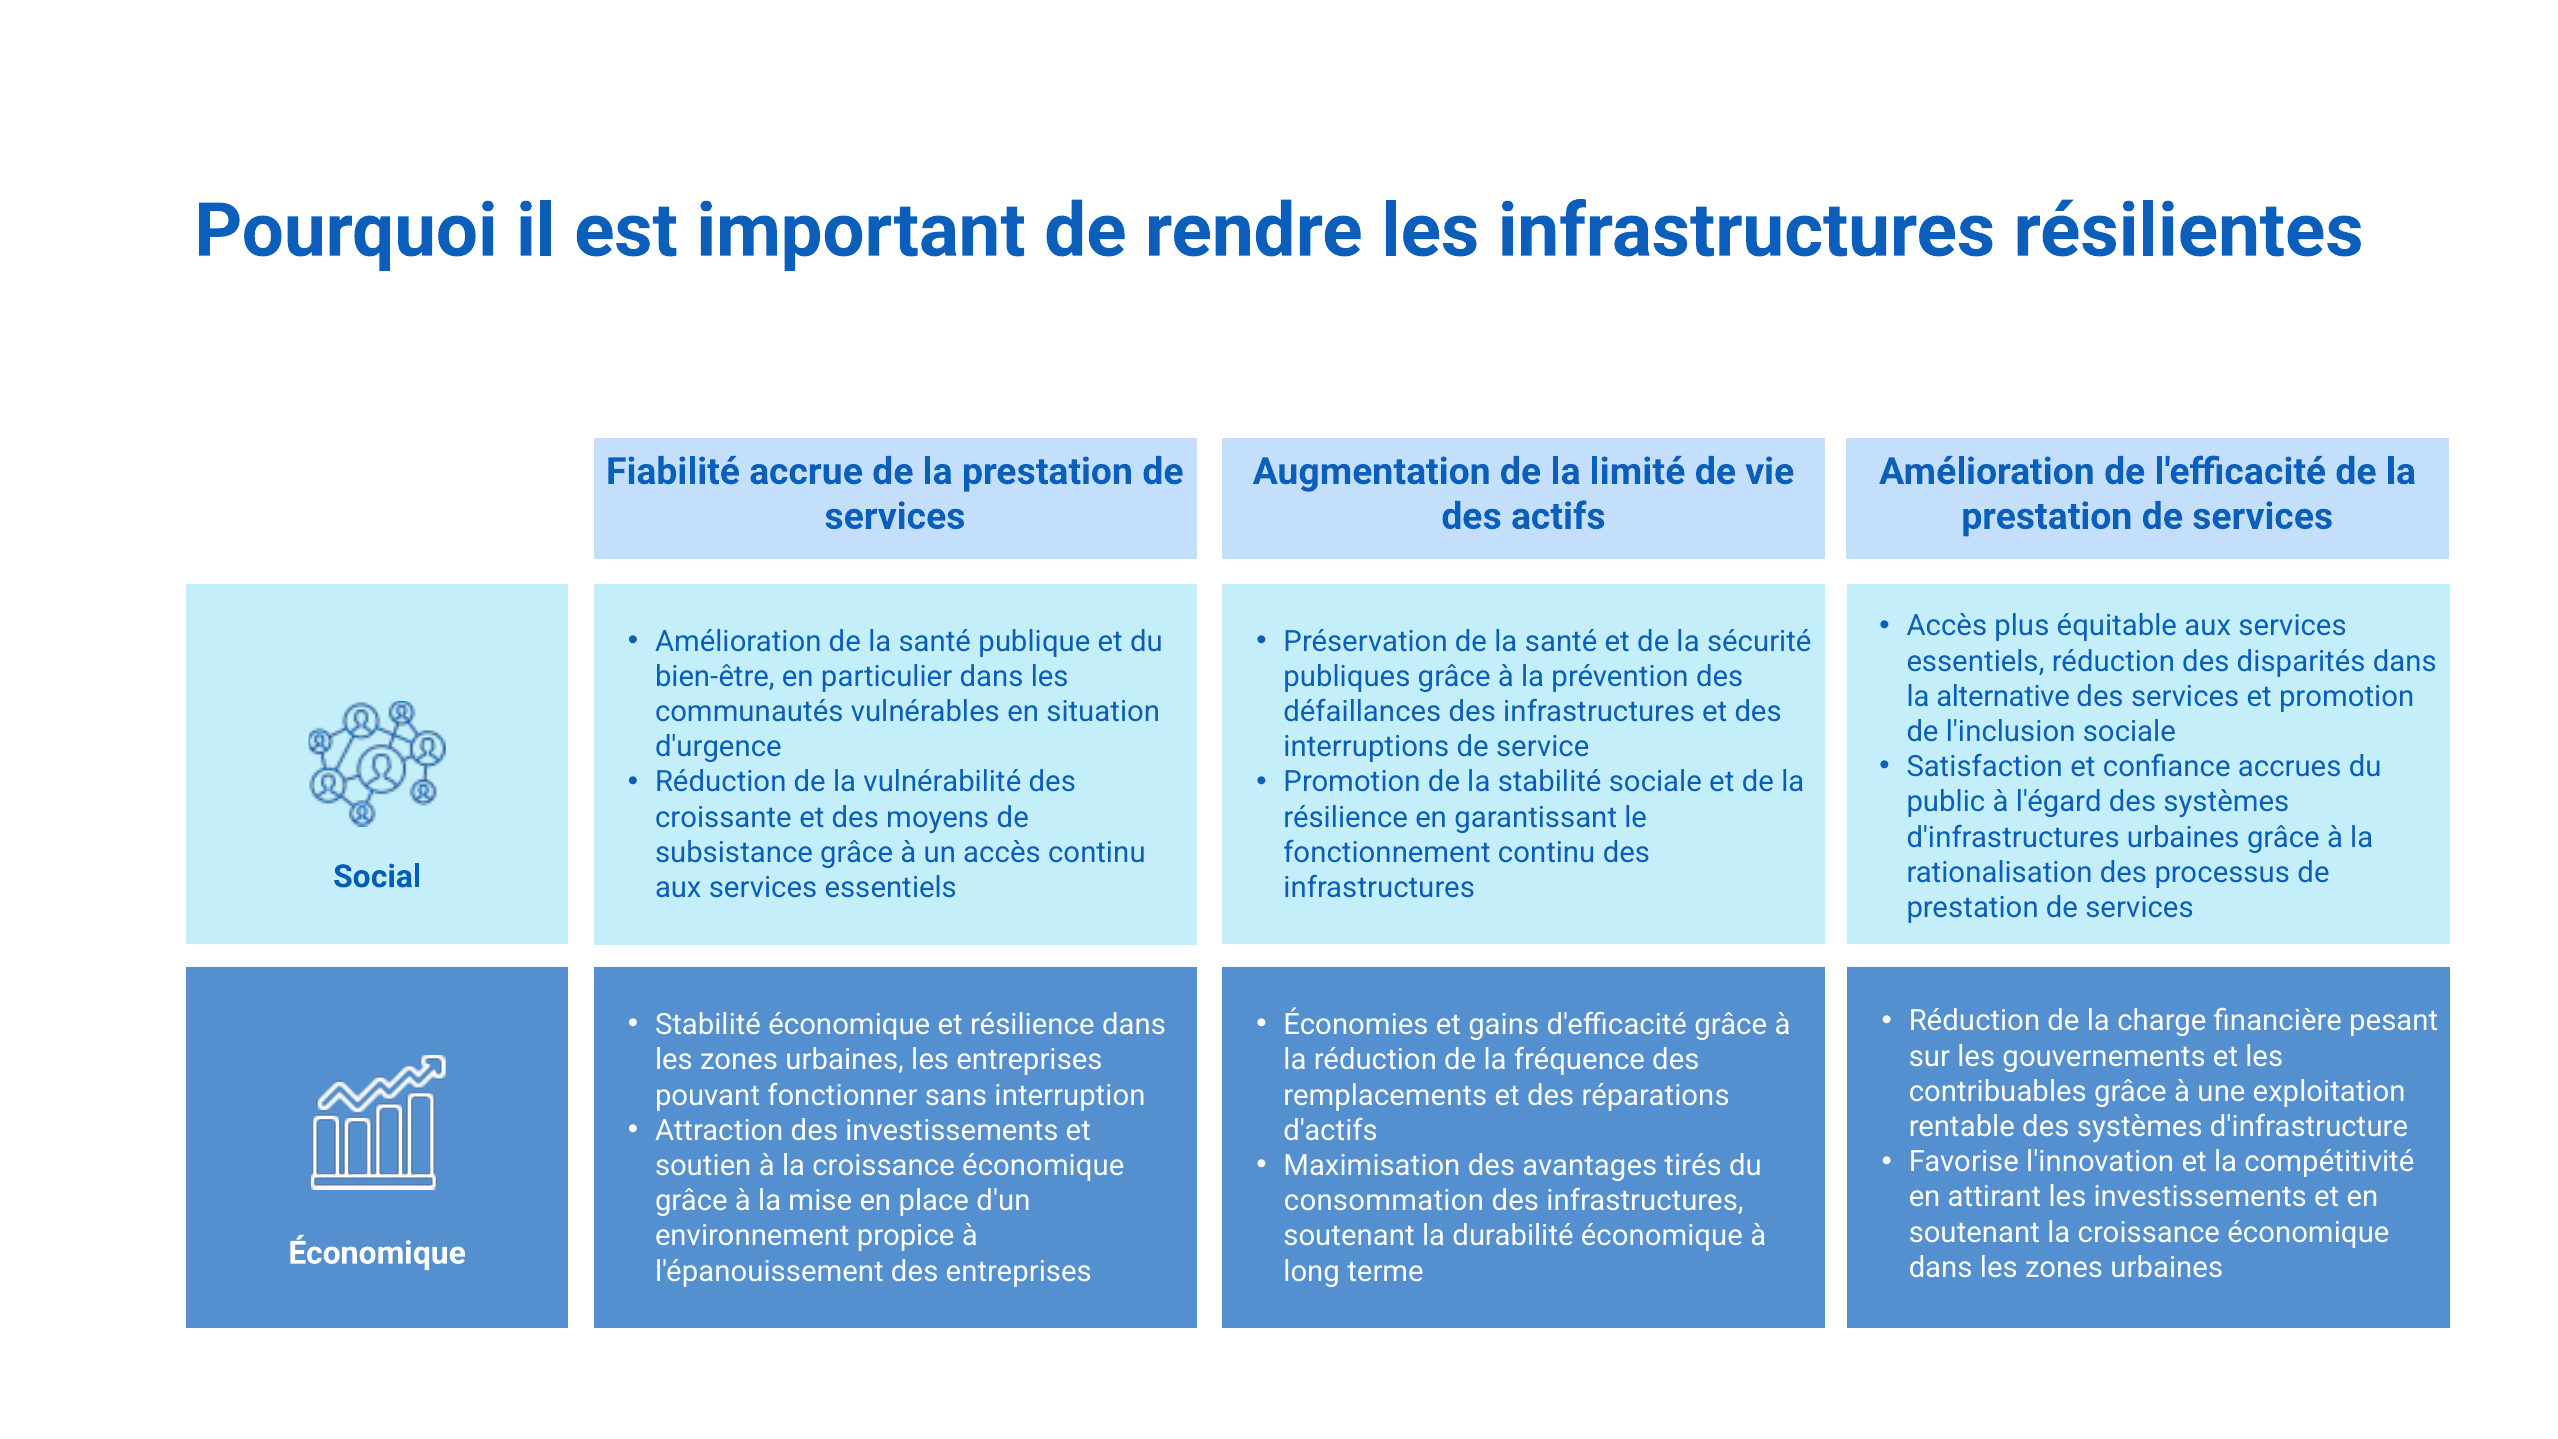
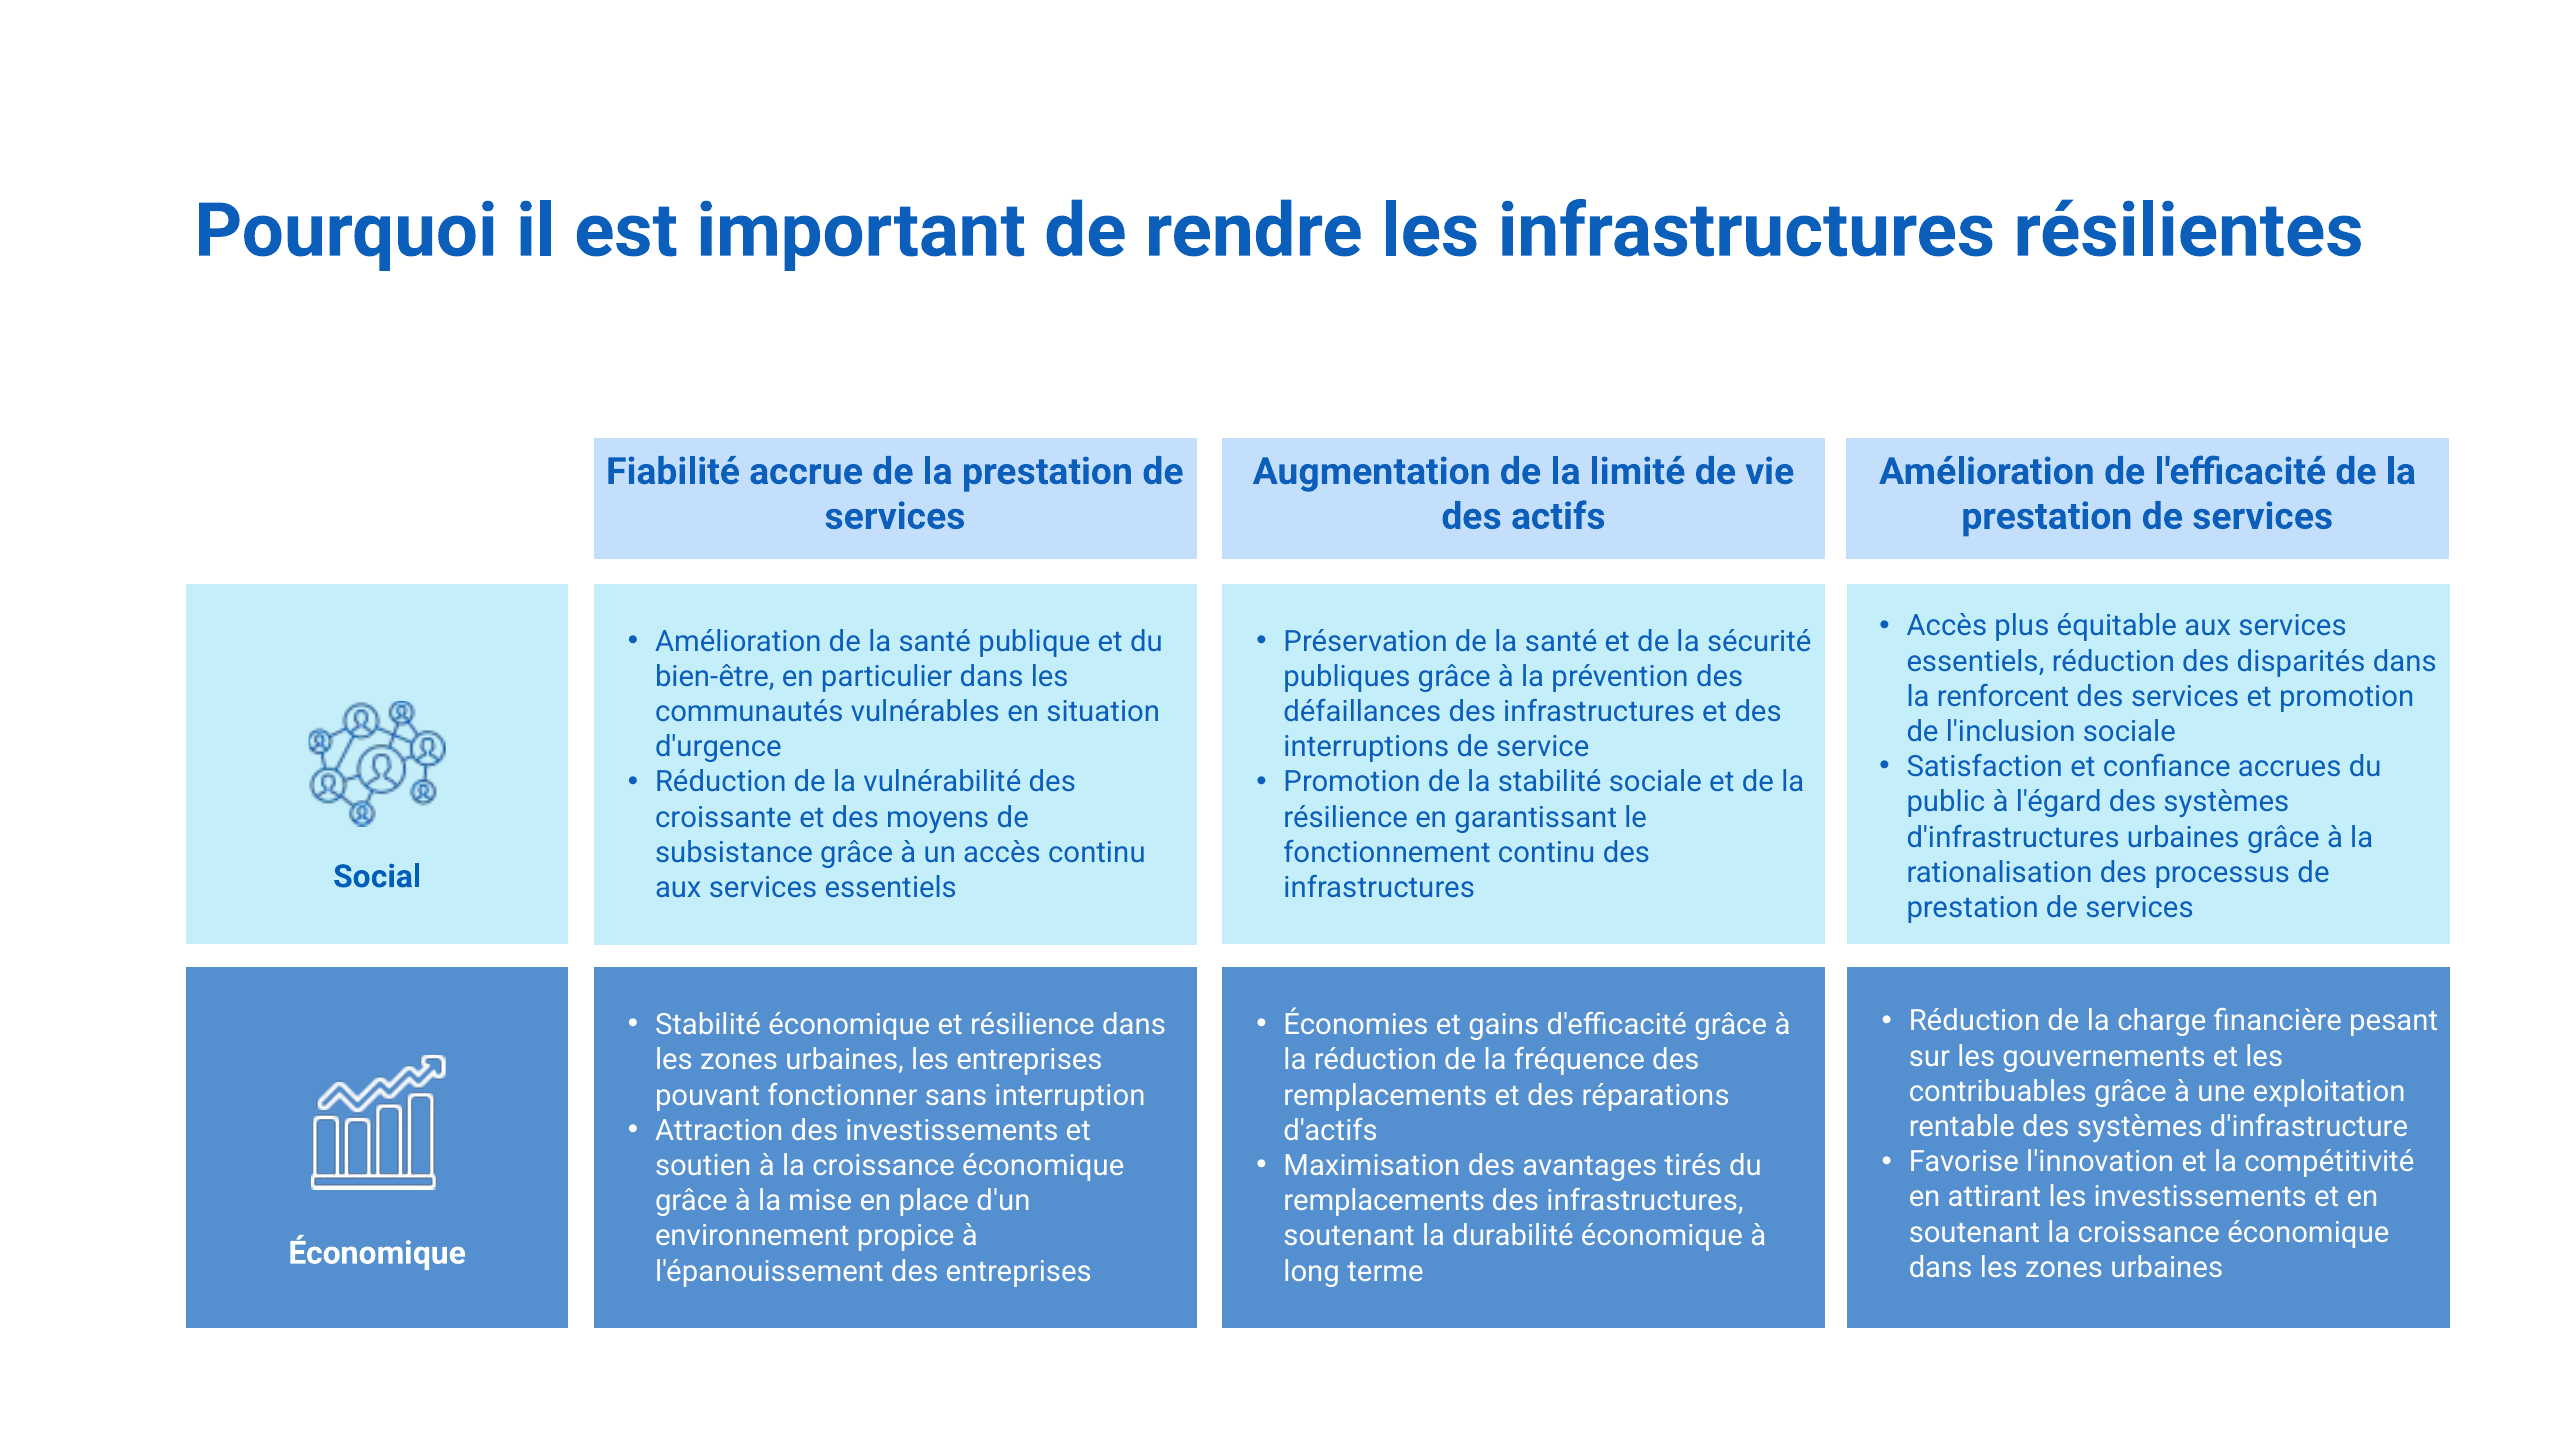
alternative: alternative -> renforcent (2003, 696)
consommation: consommation -> remplacements (1384, 1201)
